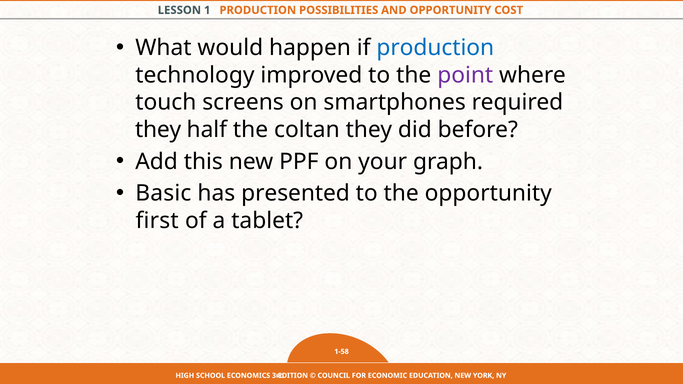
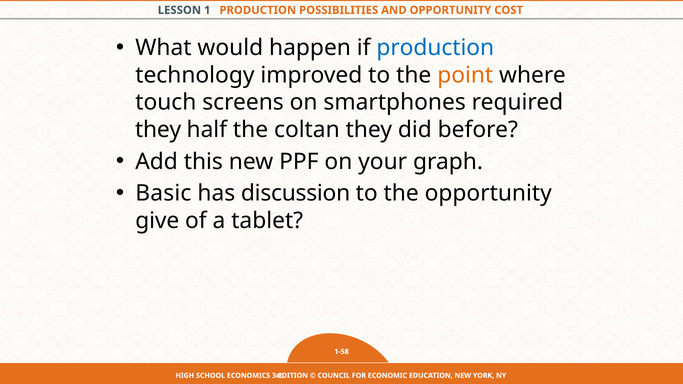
point colour: purple -> orange (465, 75)
presented: presented -> discussion (296, 193)
first: first -> give (157, 221)
